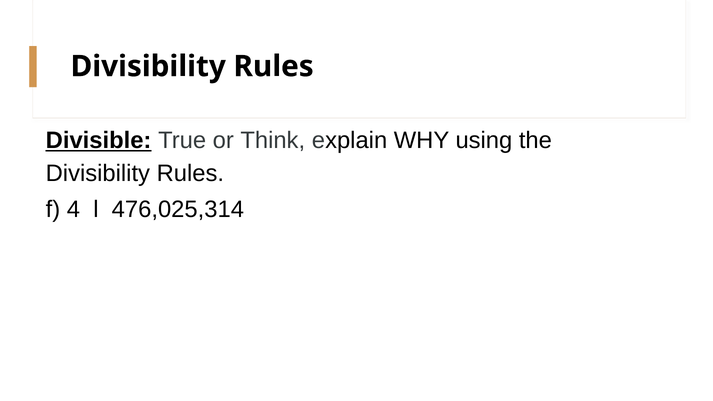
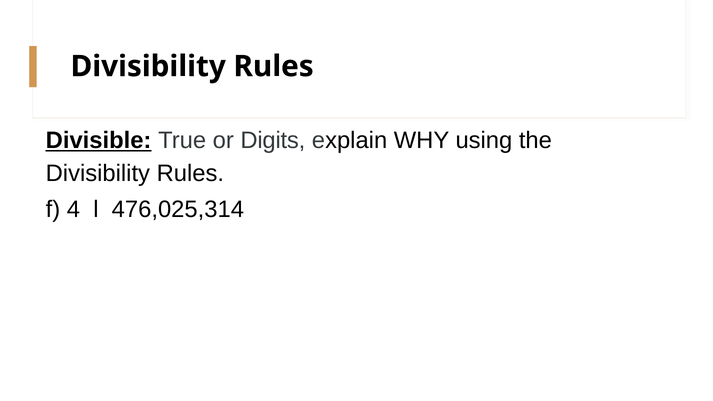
Think: Think -> Digits (273, 140)
